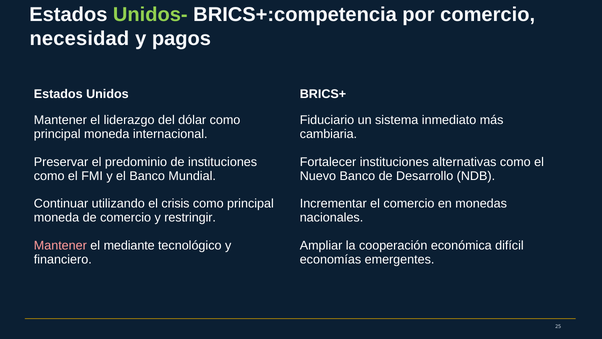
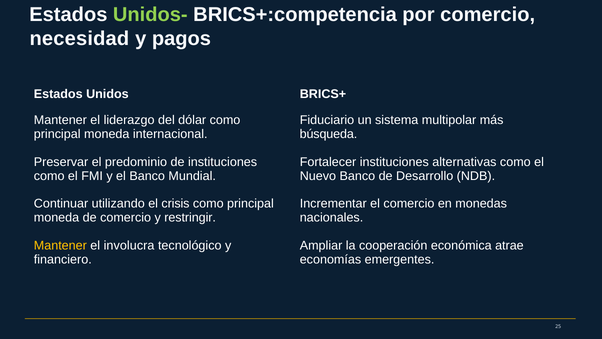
inmediato: inmediato -> multipolar (449, 120)
cambiaria: cambiaria -> búsqueda (328, 134)
Mantener colour: pink -> yellow (60, 245)
mediante: mediante -> involucra (129, 245)
difícil: difícil -> atrae (509, 245)
